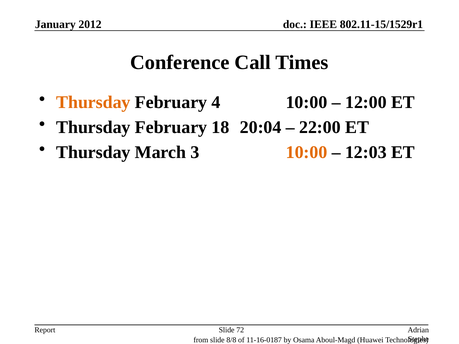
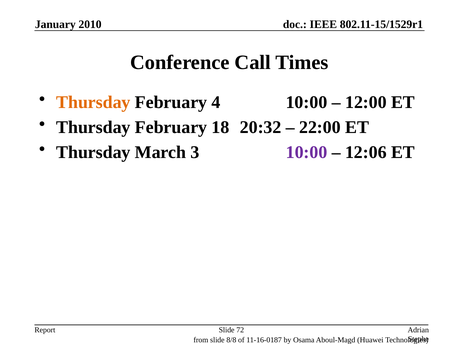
2012: 2012 -> 2010 (90, 24)
20:04: 20:04 -> 20:32 (261, 127)
10:00 colour: orange -> purple (307, 152)
12:03: 12:03 -> 12:06 (366, 152)
